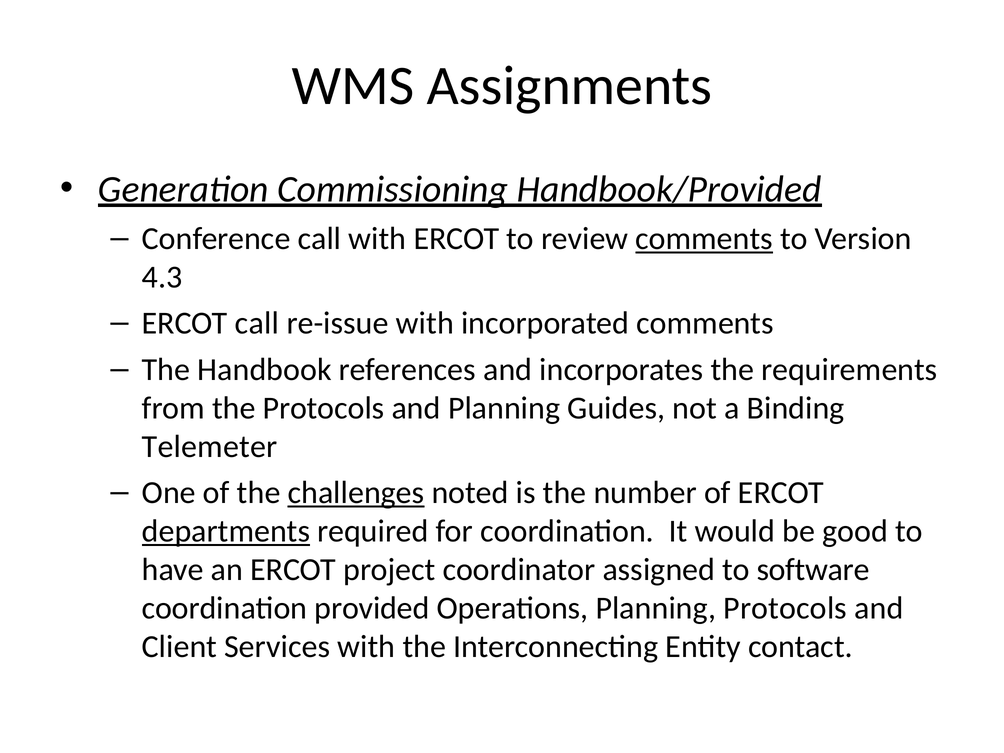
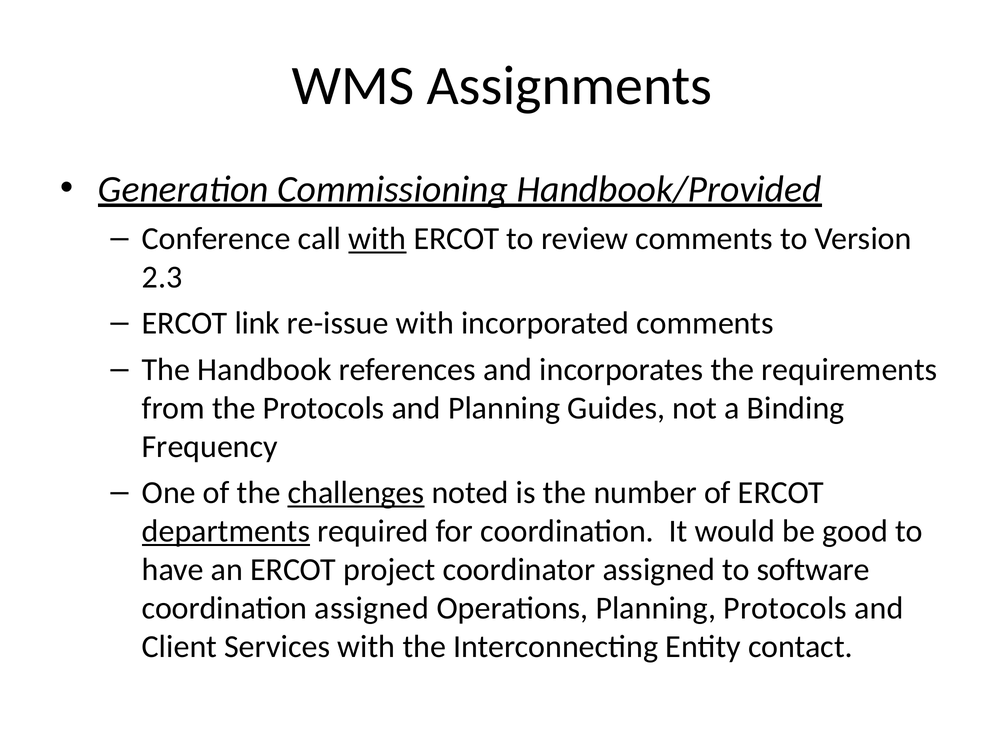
with underline: none -> present (377, 239)
comments underline: present -> none (704, 239)
4.3: 4.3 -> 2.3 (162, 277)
ERCOT call: call -> link (257, 323)
Telemeter: Telemeter -> Frequency (210, 446)
coordination provided: provided -> assigned (372, 608)
